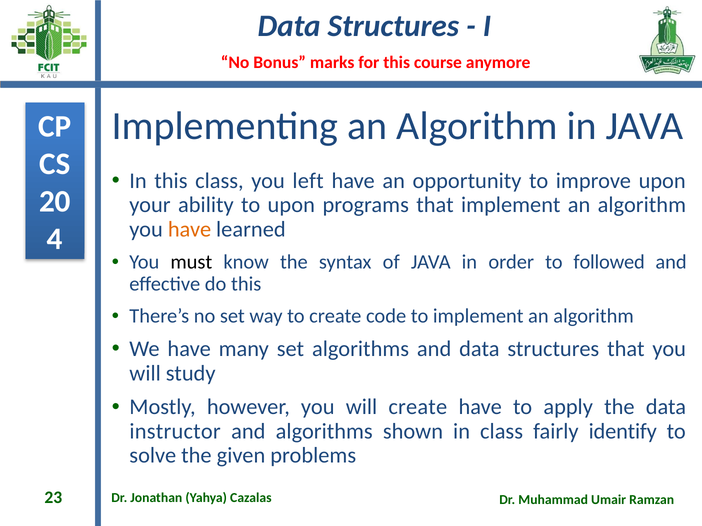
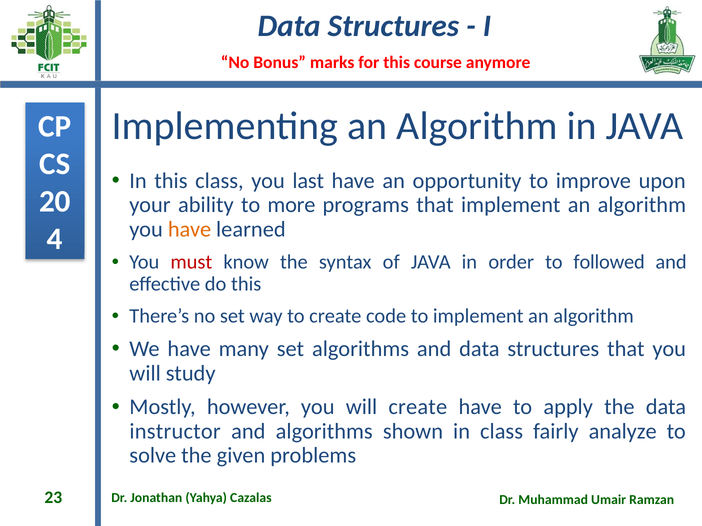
left: left -> last (308, 181)
to upon: upon -> more (291, 205)
must colour: black -> red (191, 262)
identify: identify -> analyze (623, 432)
